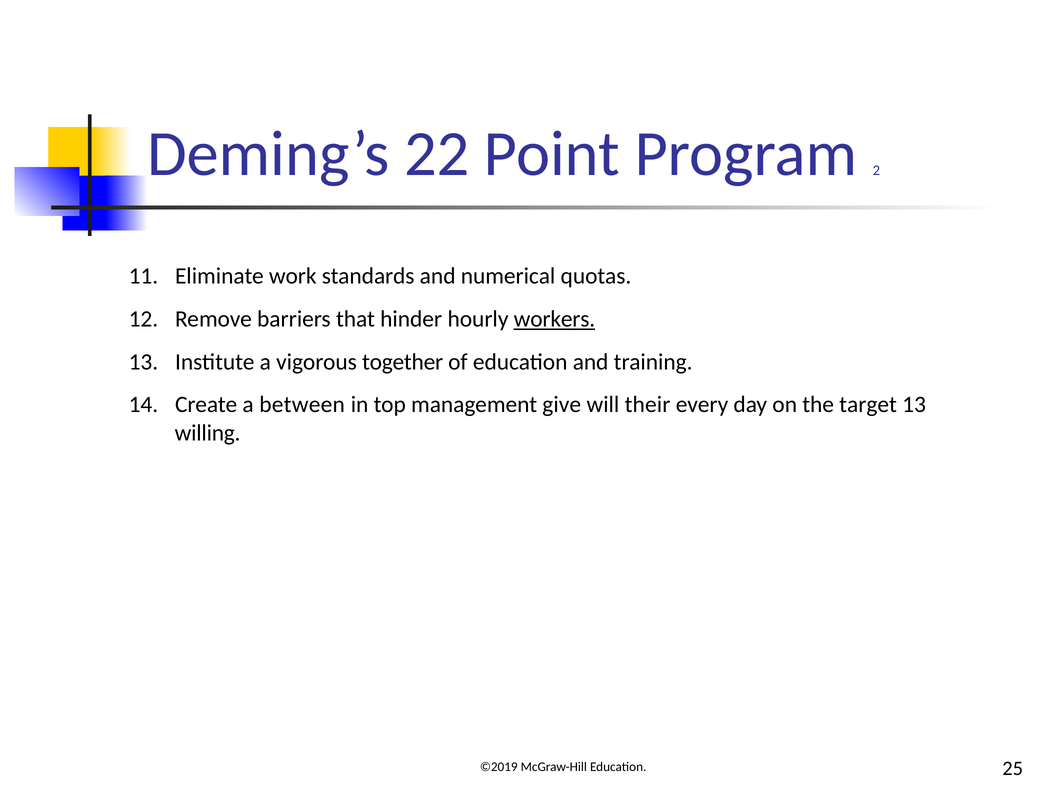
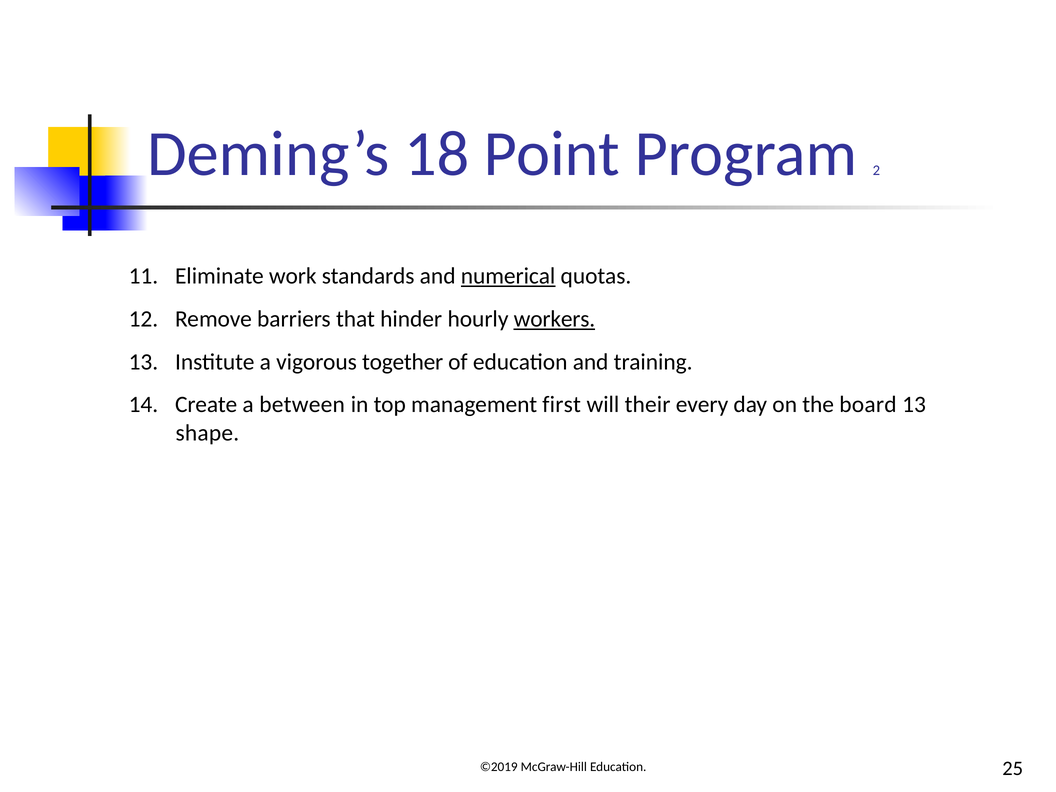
22: 22 -> 18 (437, 154)
numerical underline: none -> present (508, 276)
give: give -> first (562, 405)
target: target -> board (868, 405)
willing: willing -> shape (207, 433)
